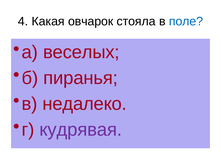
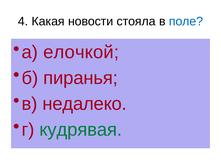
овчарок: овчарок -> новости (91, 21)
веселых: веселых -> елочкой (81, 52)
кудрявая colour: purple -> green (81, 129)
